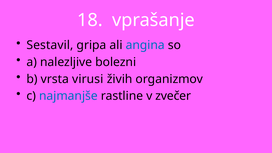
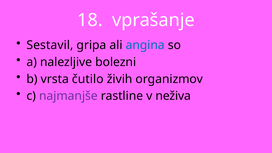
virusi: virusi -> čutilo (88, 79)
najmanjše colour: blue -> purple (68, 96)
zvečer: zvečer -> neživa (173, 96)
